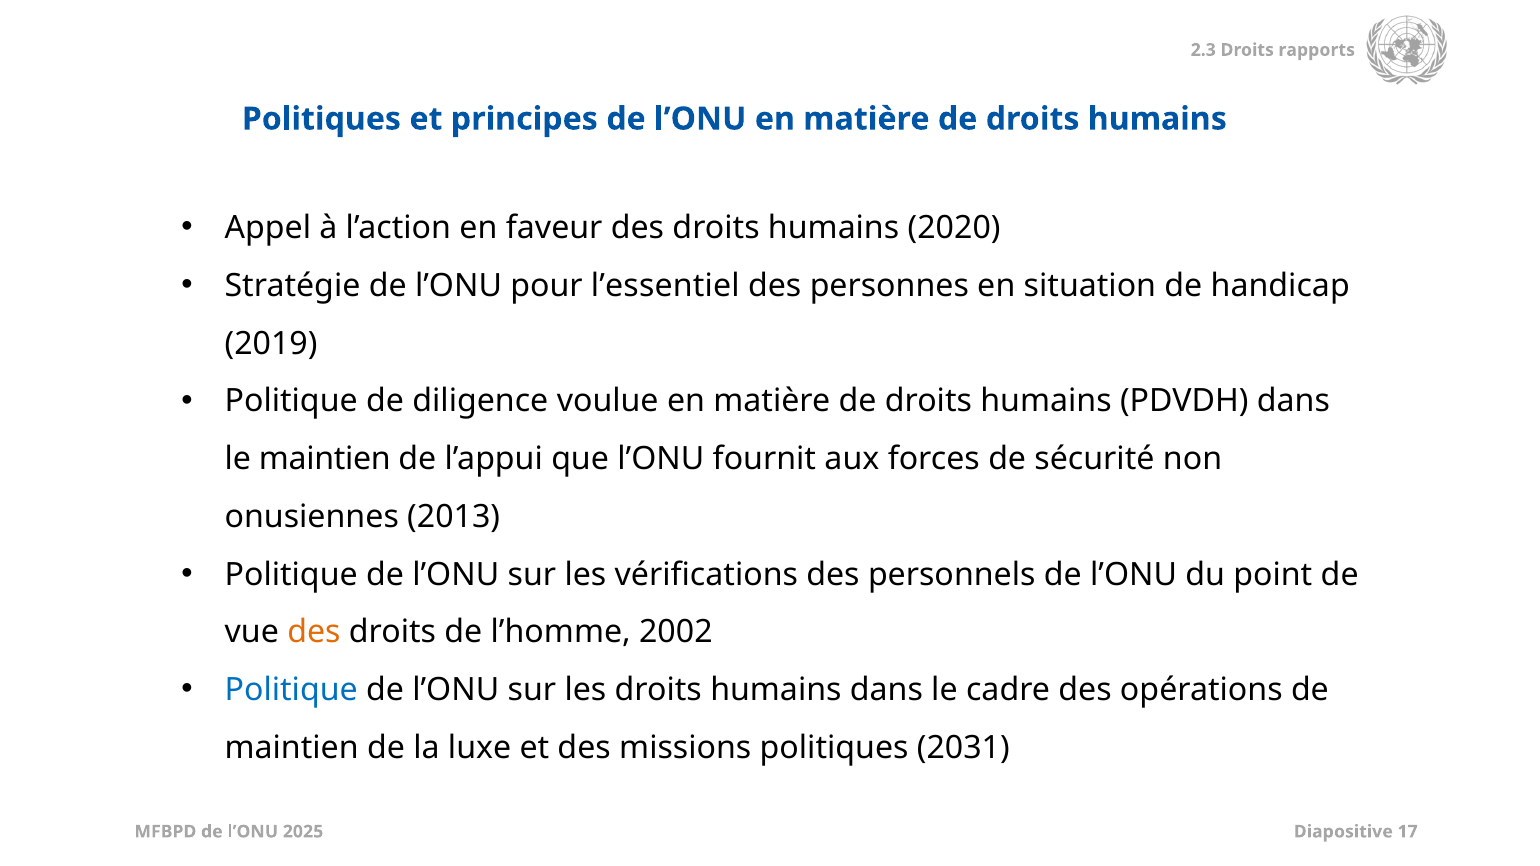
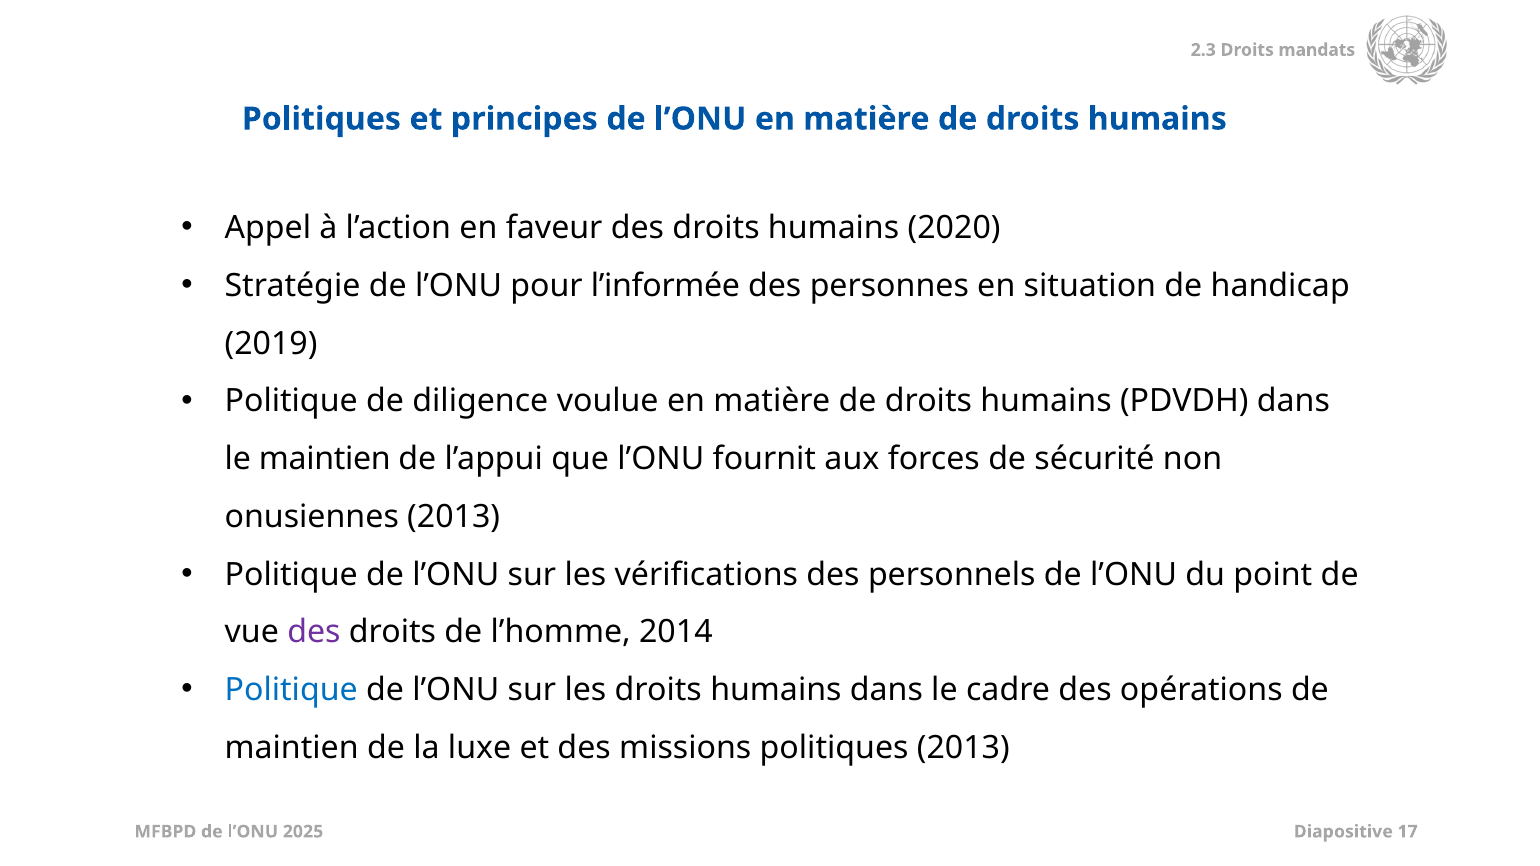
rapports: rapports -> mandats (1317, 50)
l’essentiel: l’essentiel -> l’informée (666, 286)
des colour: orange -> purple (314, 632)
2002: 2002 -> 2014 (676, 632)
politiques 2031: 2031 -> 2013 (963, 748)
